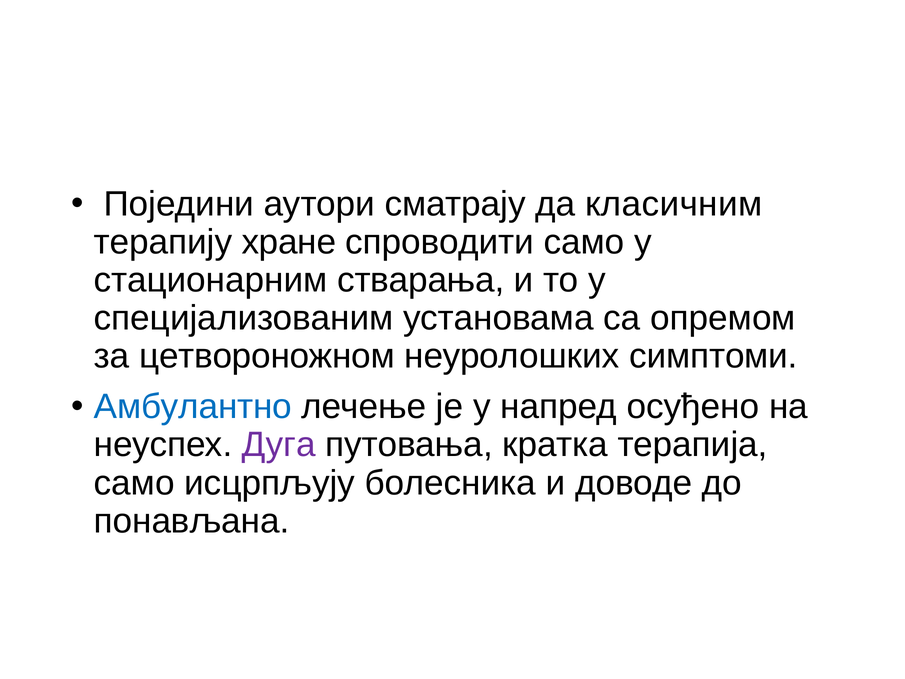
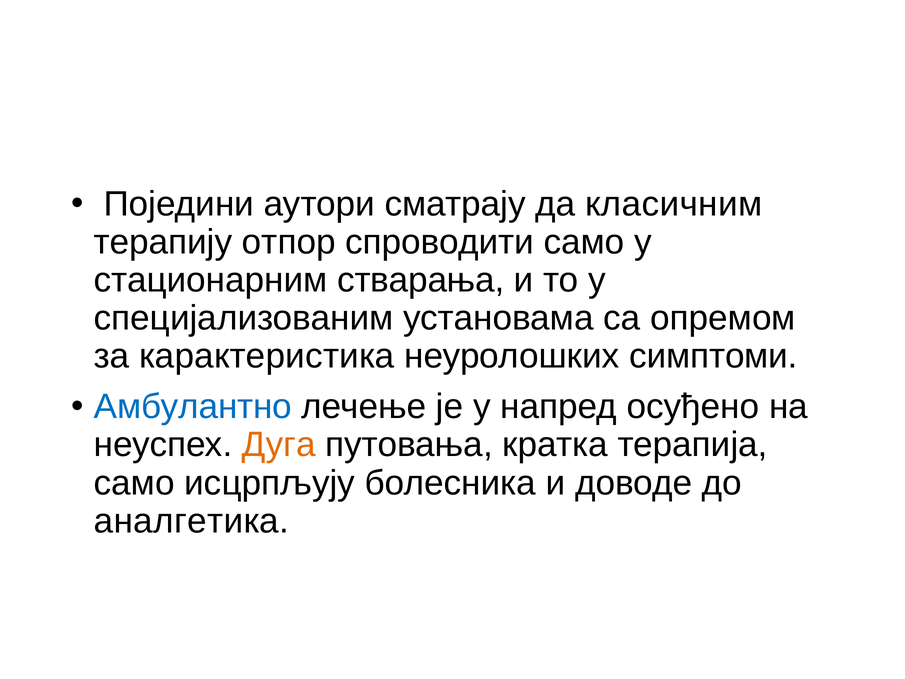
хране: хране -> отпор (289, 242)
цетвороножном: цетвороножном -> карактеристика (267, 356)
Дуга colour: purple -> orange (279, 445)
понављана: понављана -> аналгетика (191, 521)
